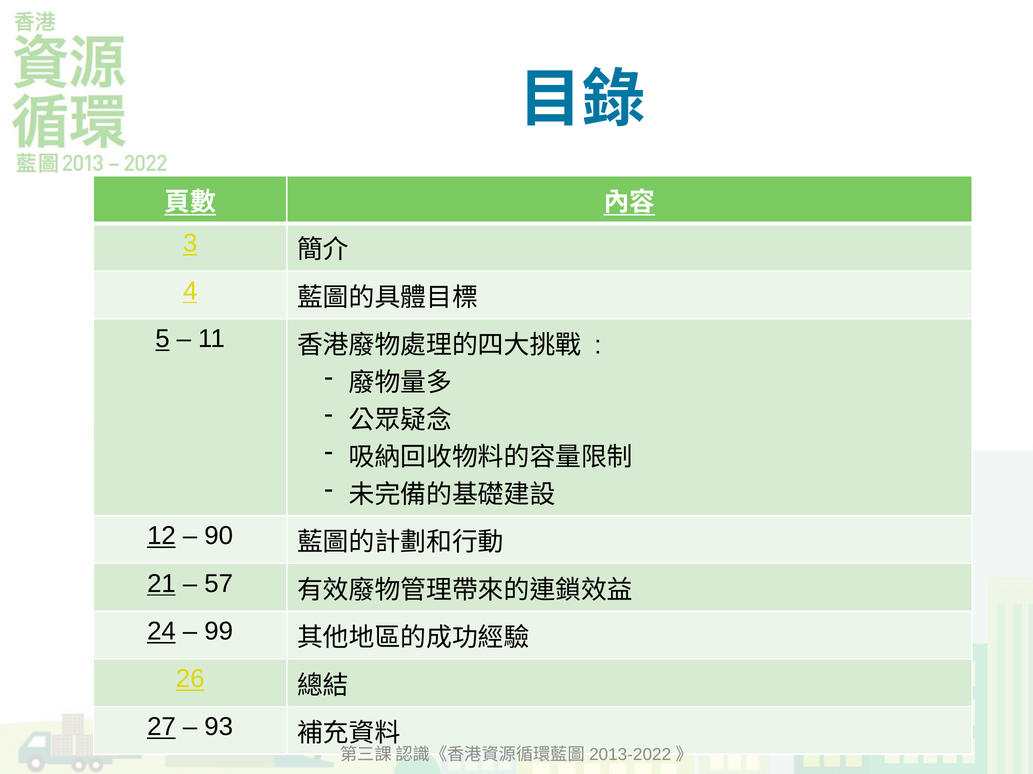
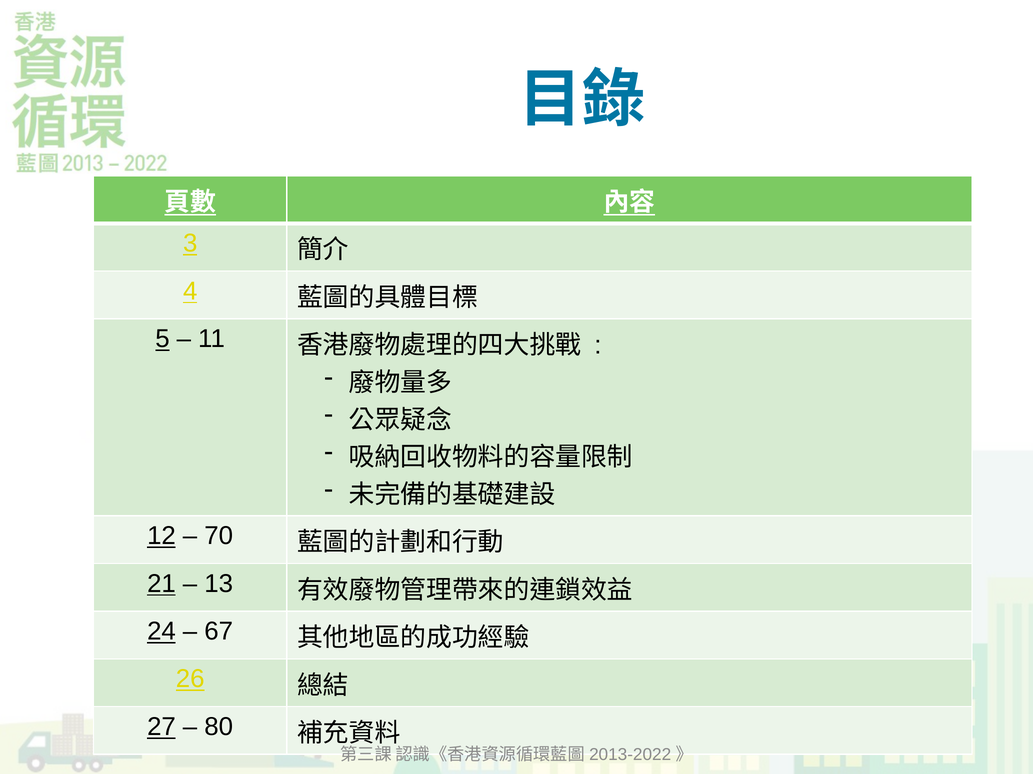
90: 90 -> 70 (219, 536)
57: 57 -> 13 (219, 584)
99: 99 -> 67 (219, 632)
93: 93 -> 80 (219, 727)
